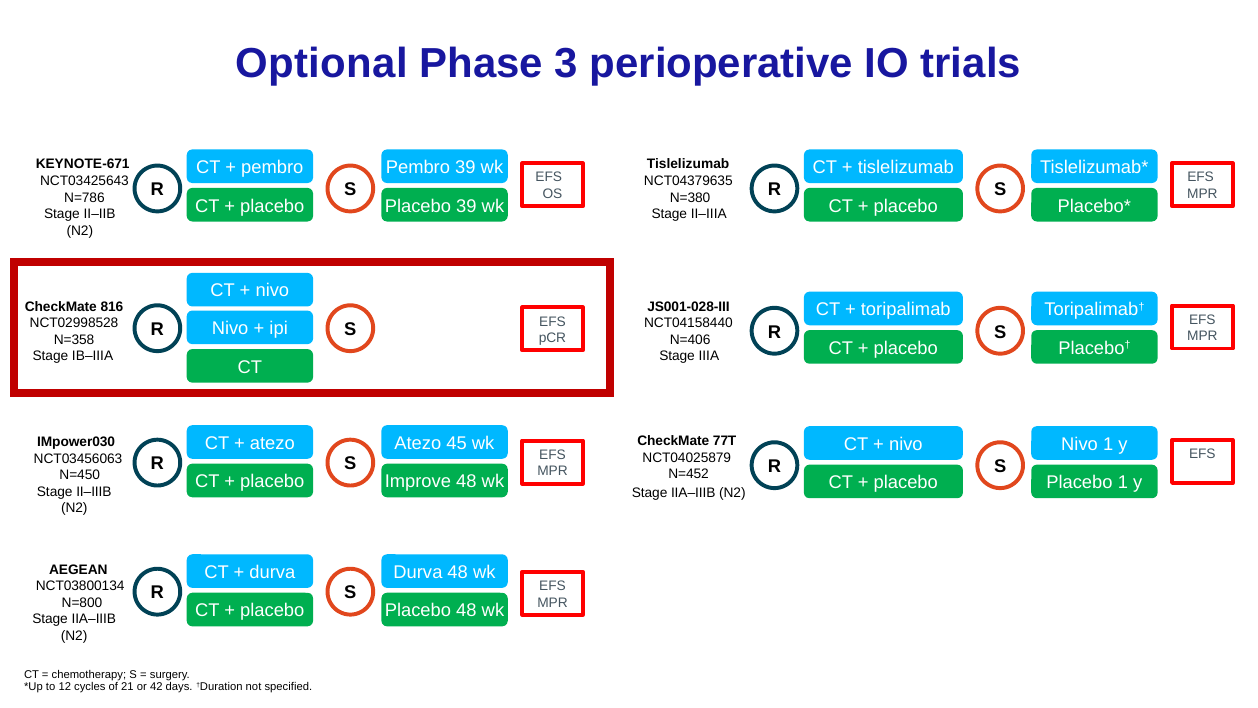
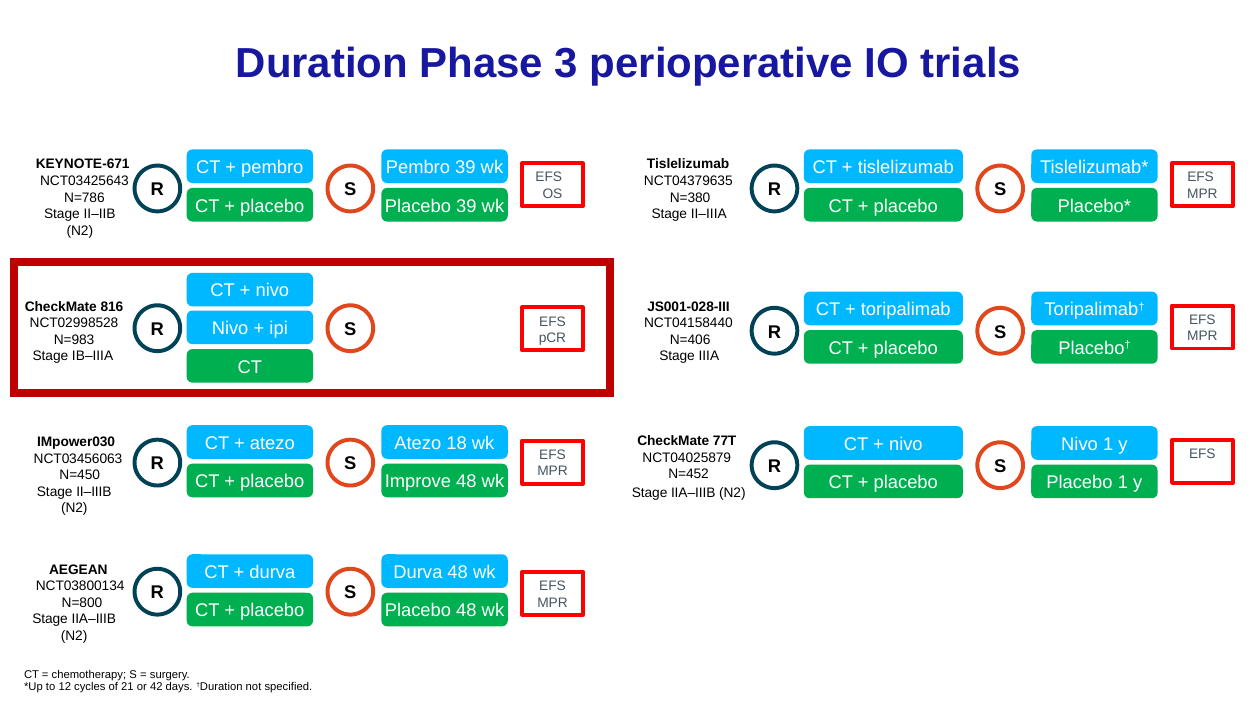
Optional: Optional -> Duration (322, 63)
N=358: N=358 -> N=983 (74, 340)
45: 45 -> 18 (457, 443)
